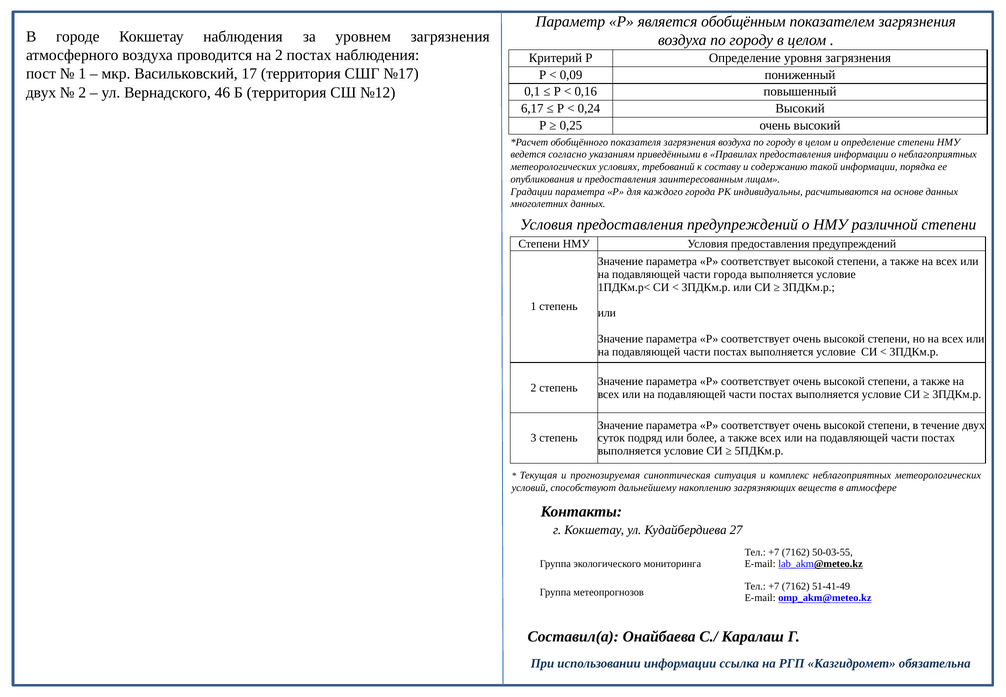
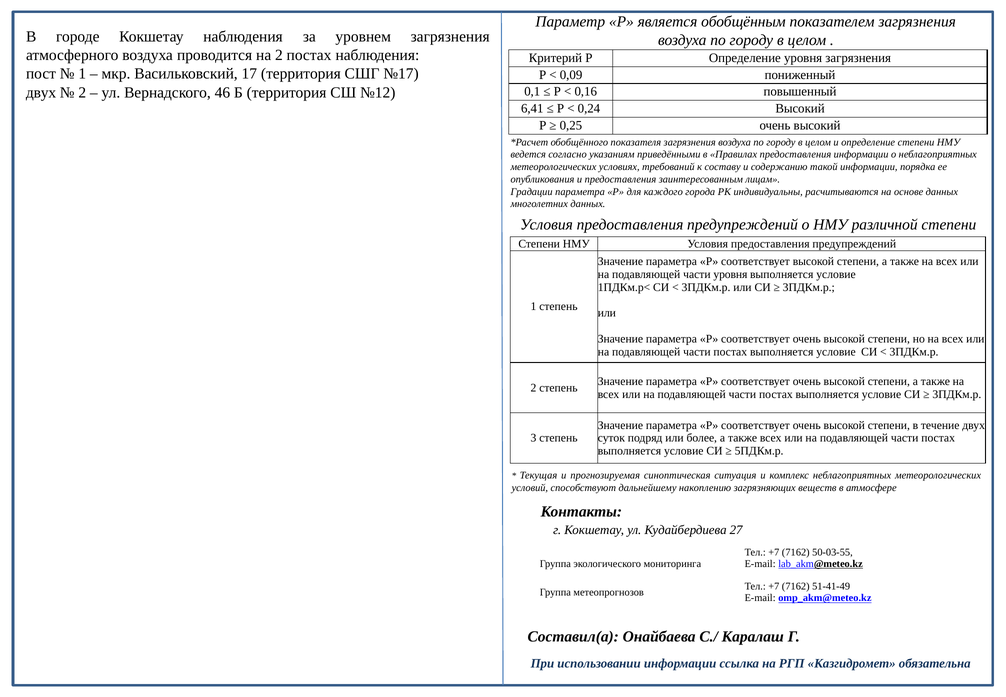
6,17: 6,17 -> 6,41 (532, 108)
части города: города -> уровня (730, 274)
